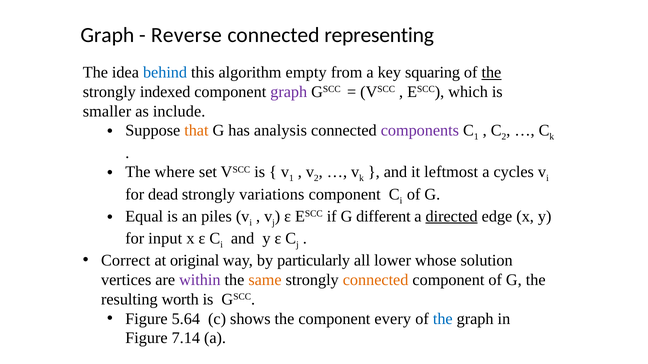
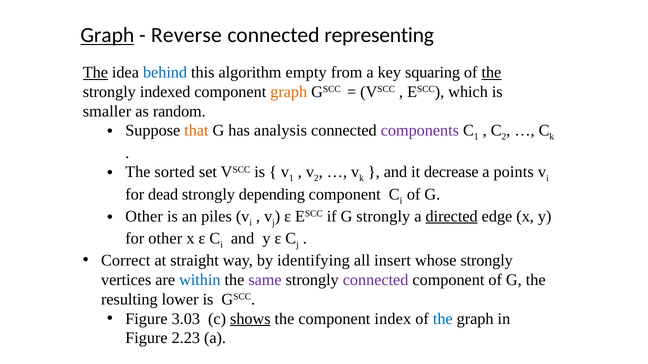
Graph underline: none -> present (107, 35)
The underline: none -> present (95, 72)
graph colour: purple -> orange (289, 92)
include: include -> random (179, 111)
where: where -> sorted (175, 172)
leftmost: leftmost -> decrease (451, 172)
cycles: cycles -> points (514, 172)
variations: variations -> depending (272, 194)
Equal: Equal -> Other (144, 217)
G different: different -> strongly (383, 217)
for input: input -> other (165, 239)
original: original -> straight (195, 261)
particularly: particularly -> identifying (313, 261)
lower: lower -> insert (393, 261)
whose solution: solution -> strongly (487, 261)
within colour: purple -> blue (200, 280)
same colour: orange -> purple (265, 280)
connected colour: orange -> purple (376, 280)
worth: worth -> lower (180, 300)
5.64: 5.64 -> 3.03 (186, 319)
shows underline: none -> present (250, 319)
every: every -> index (393, 319)
7.14: 7.14 -> 2.23 (186, 339)
